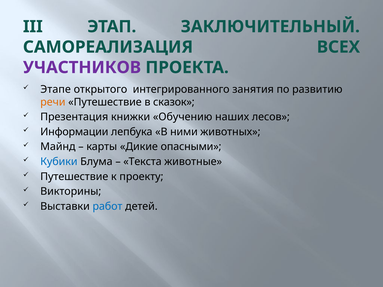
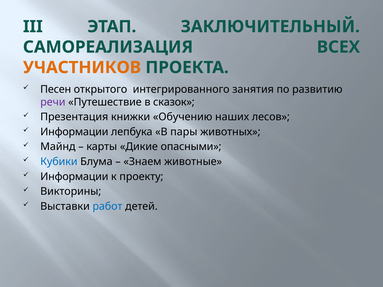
УЧАСТНИКОВ colour: purple -> orange (82, 68)
Этапе: Этапе -> Песен (56, 89)
речи colour: orange -> purple (53, 102)
ними: ними -> пары (184, 132)
Текста: Текста -> Знаем (142, 162)
Путешествие: Путешествие -> Информации (74, 177)
